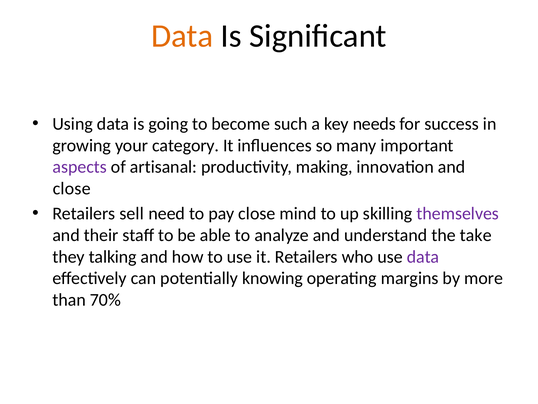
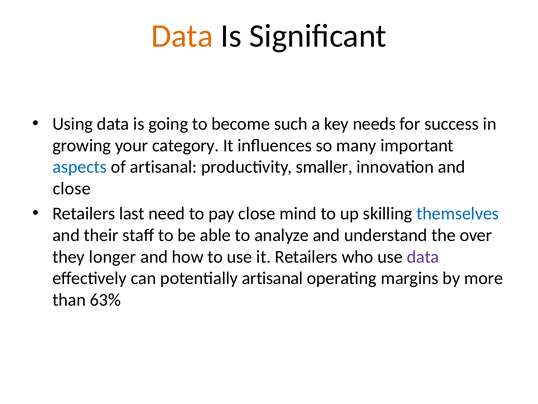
aspects colour: purple -> blue (80, 167)
making: making -> smaller (324, 167)
sell: sell -> last (132, 213)
themselves colour: purple -> blue (458, 213)
take: take -> over (476, 235)
talking: talking -> longer (113, 256)
potentially knowing: knowing -> artisanal (272, 278)
70%: 70% -> 63% (105, 299)
